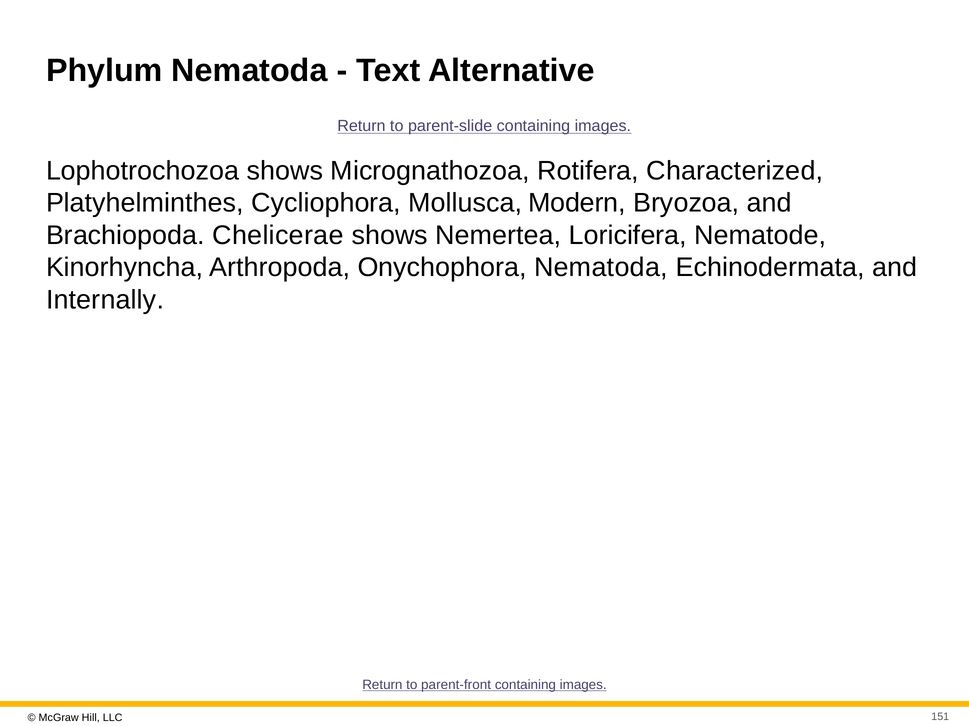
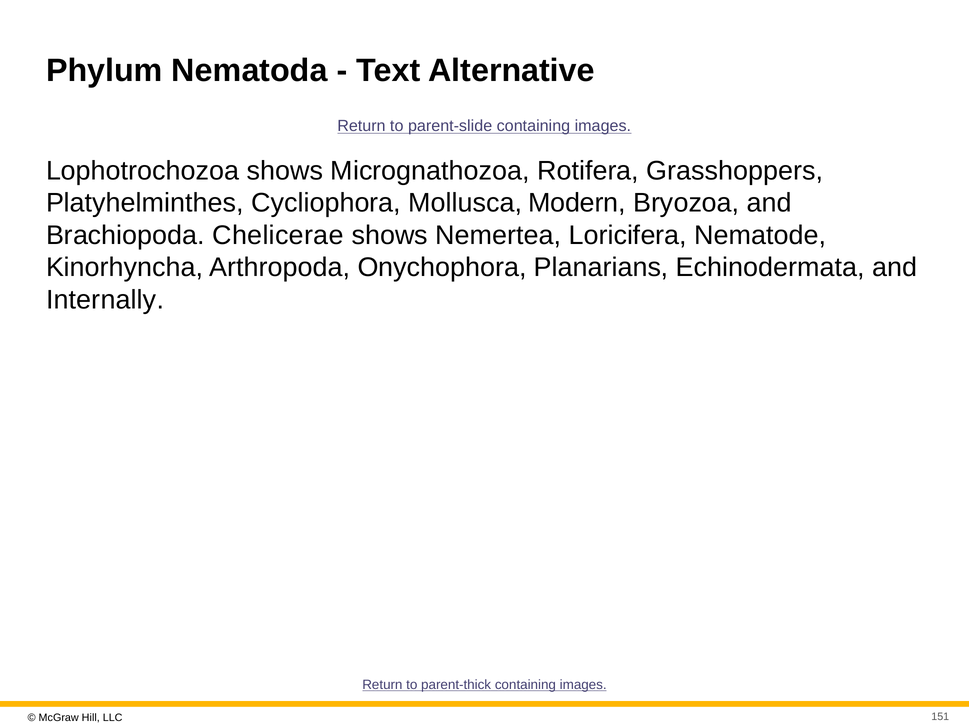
Characterized: Characterized -> Grasshoppers (735, 171)
Onychophora Nematoda: Nematoda -> Planarians (601, 268)
parent-front: parent-front -> parent-thick (456, 685)
